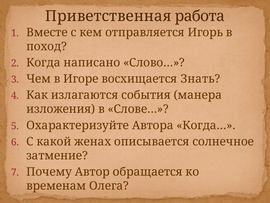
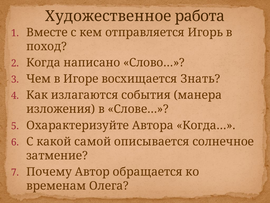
Приветственная: Приветственная -> Художественное (108, 16)
женах: женах -> самой (93, 141)
